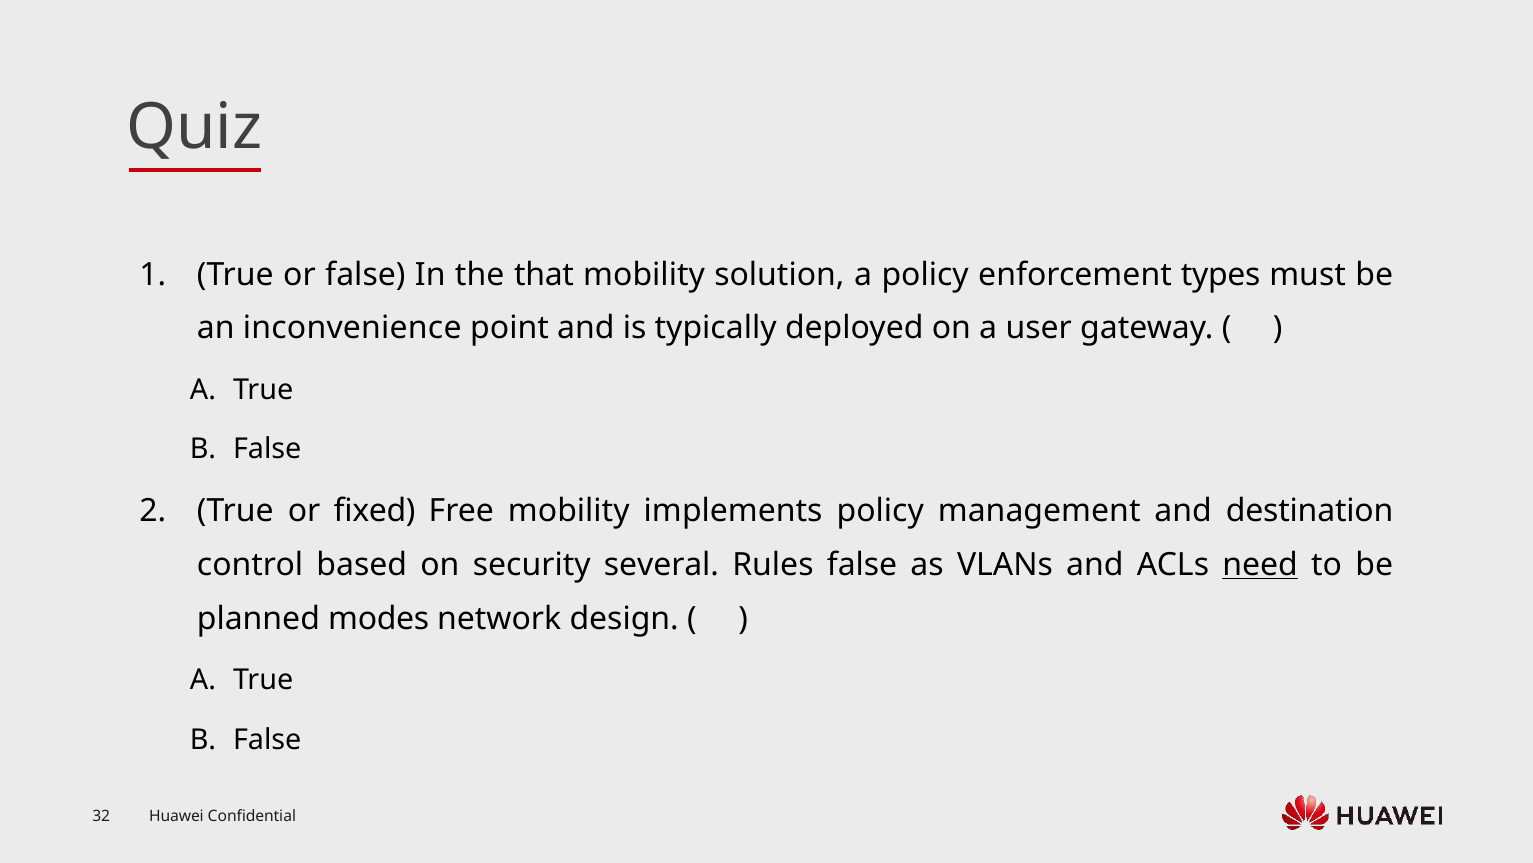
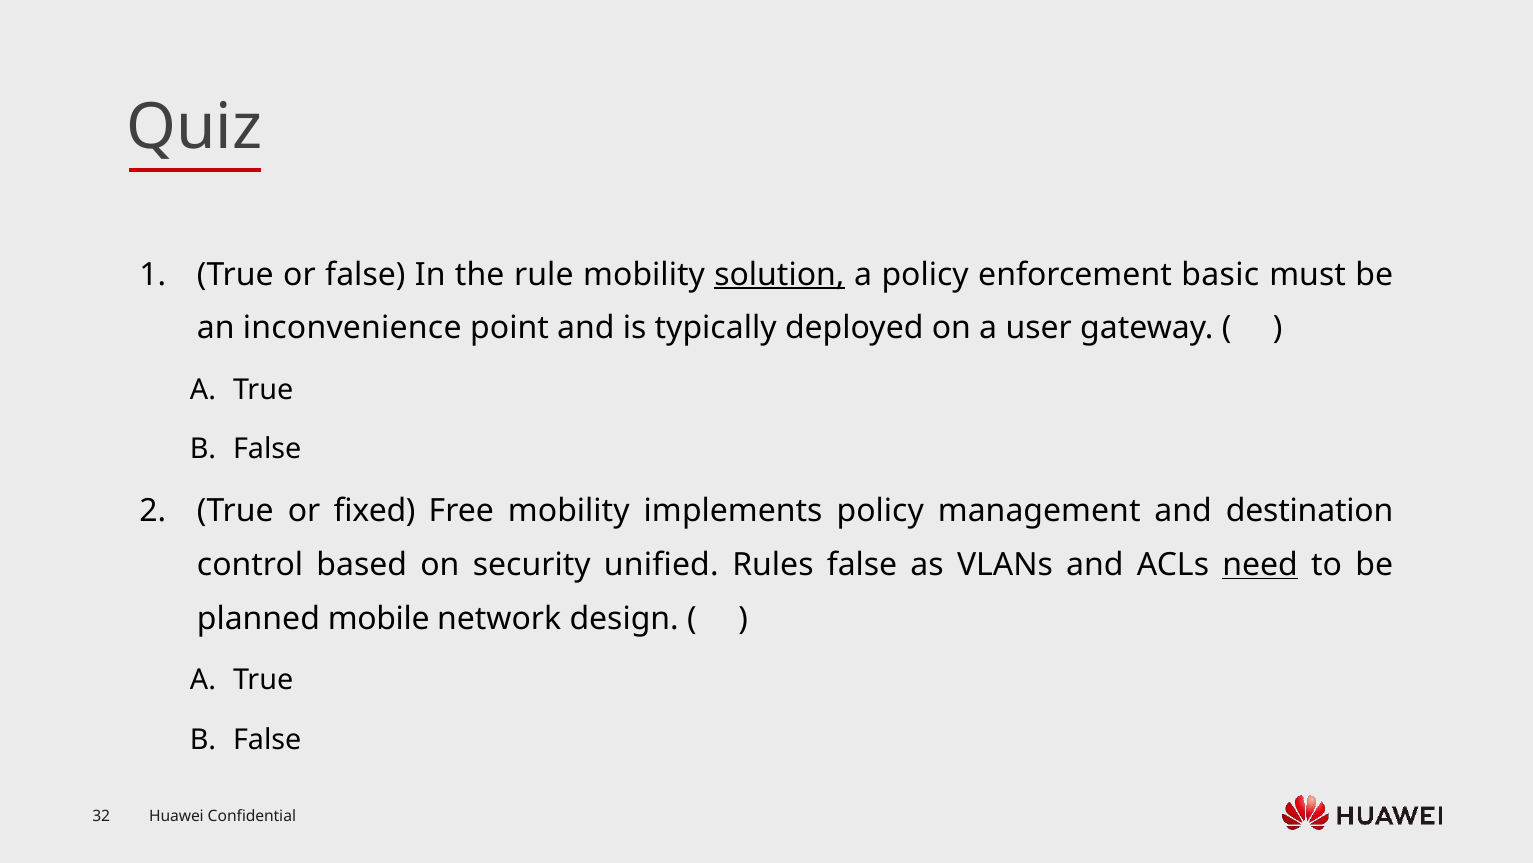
that: that -> rule (544, 274)
solution underline: none -> present (779, 274)
types: types -> basic (1220, 274)
several: several -> unified (661, 564)
modes: modes -> mobile (379, 618)
